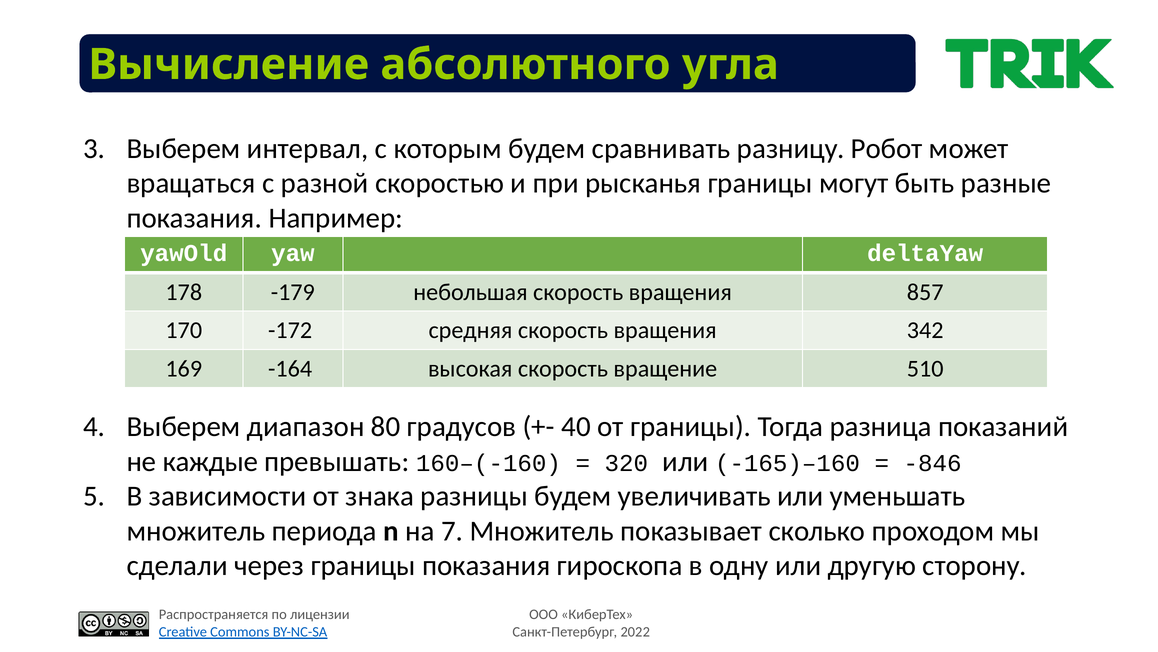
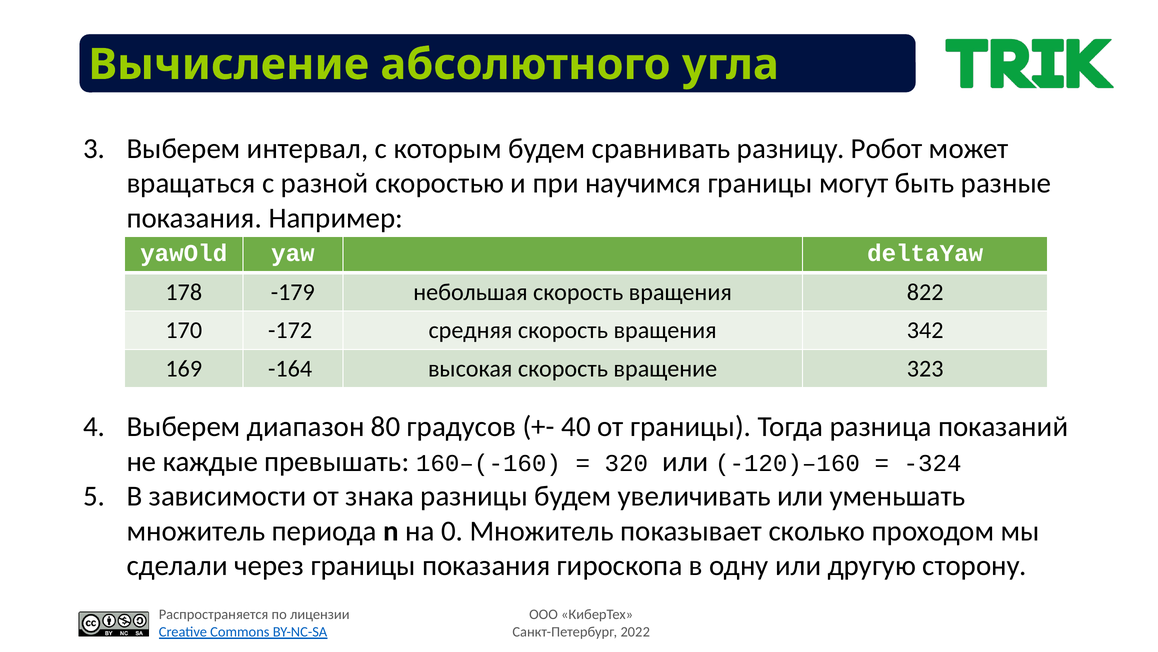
рысканья: рысканья -> научимся (643, 183)
857: 857 -> 822 (925, 292)
510: 510 -> 323 (925, 368)
-165)–160: -165)–160 -> -120)–160 (787, 463)
-846: -846 -> -324 (933, 463)
7: 7 -> 0 (452, 531)
